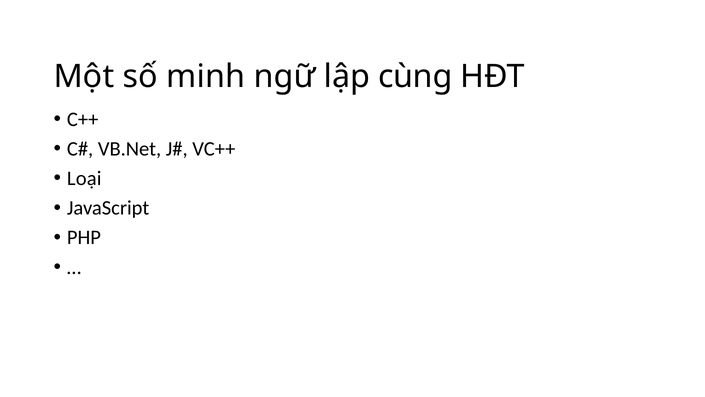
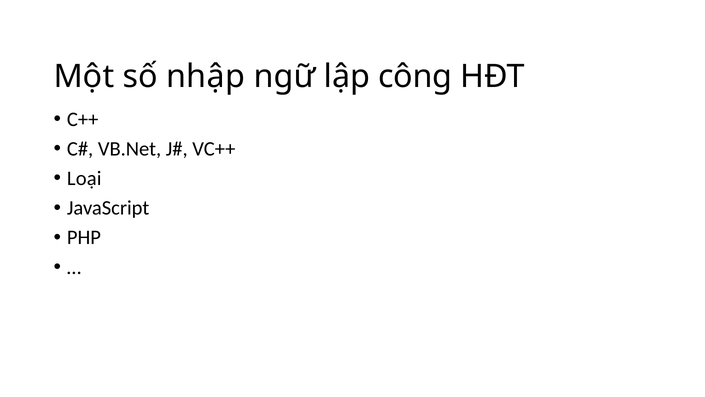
minh: minh -> nhập (206, 77)
cùng: cùng -> công (415, 77)
